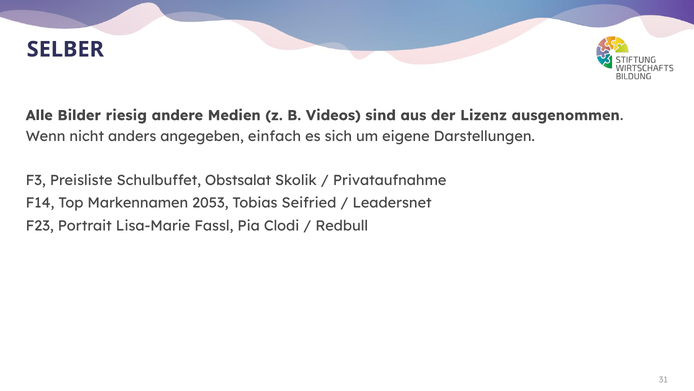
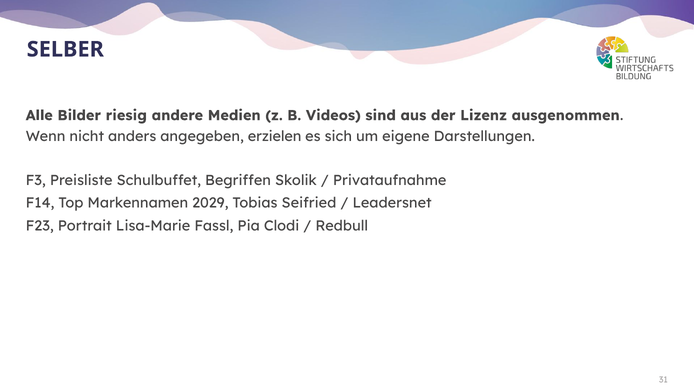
einfach: einfach -> erzielen (275, 136)
Obstsalat: Obstsalat -> Begriffen (238, 180)
2053: 2053 -> 2029 (210, 203)
